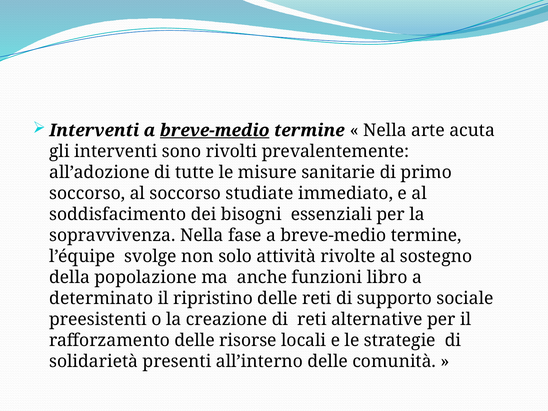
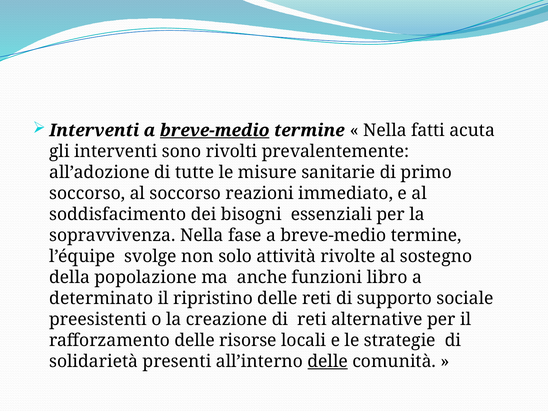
arte: arte -> fatti (428, 130)
studiate: studiate -> reazioni (260, 193)
delle underline: none -> present (328, 361)
